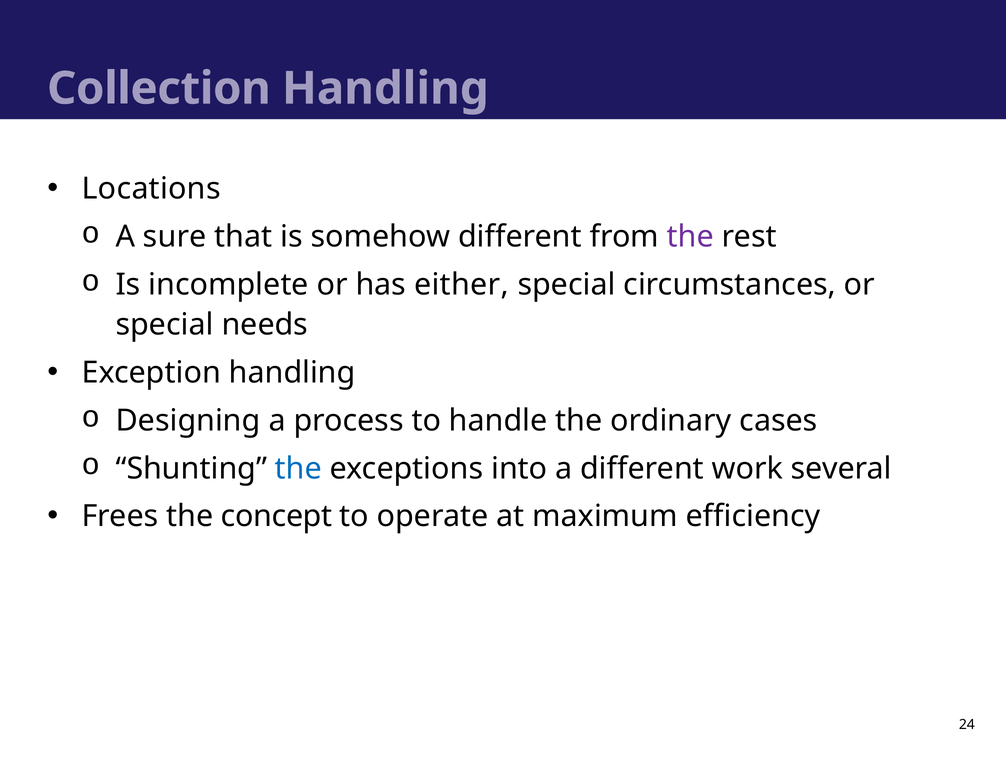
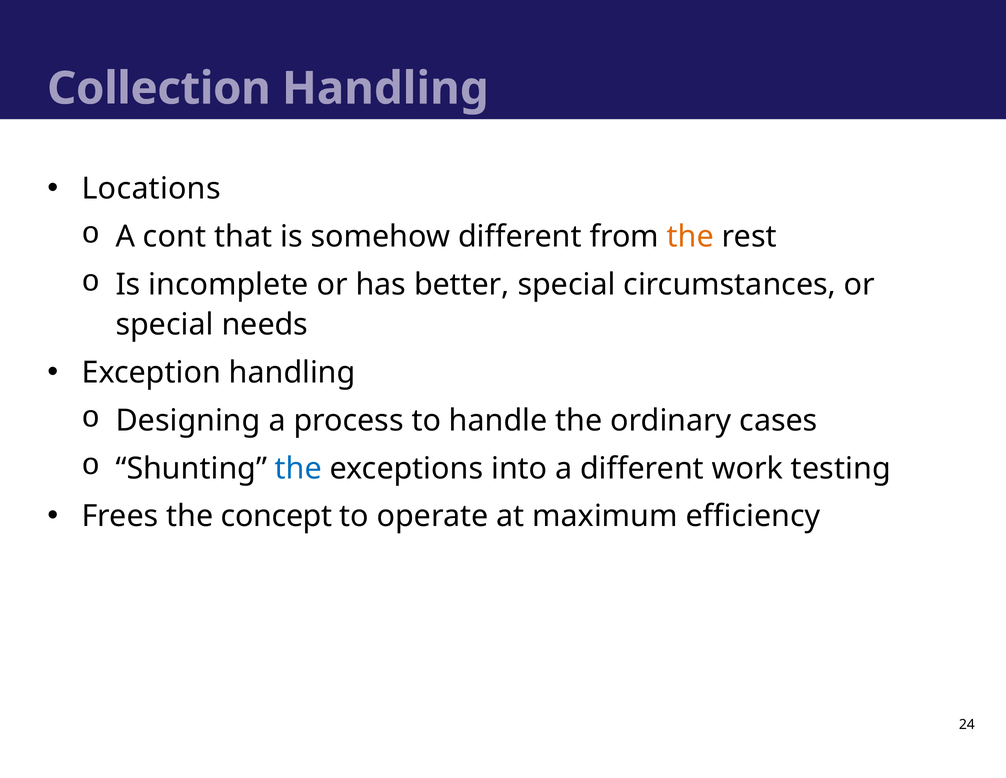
sure: sure -> cont (175, 236)
the colour: purple -> orange (690, 236)
either: either -> better (462, 284)
several: several -> testing (841, 468)
